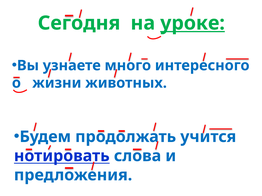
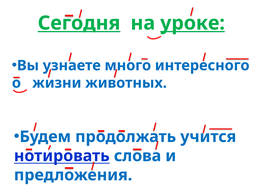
Сегодня underline: none -> present (79, 23)
